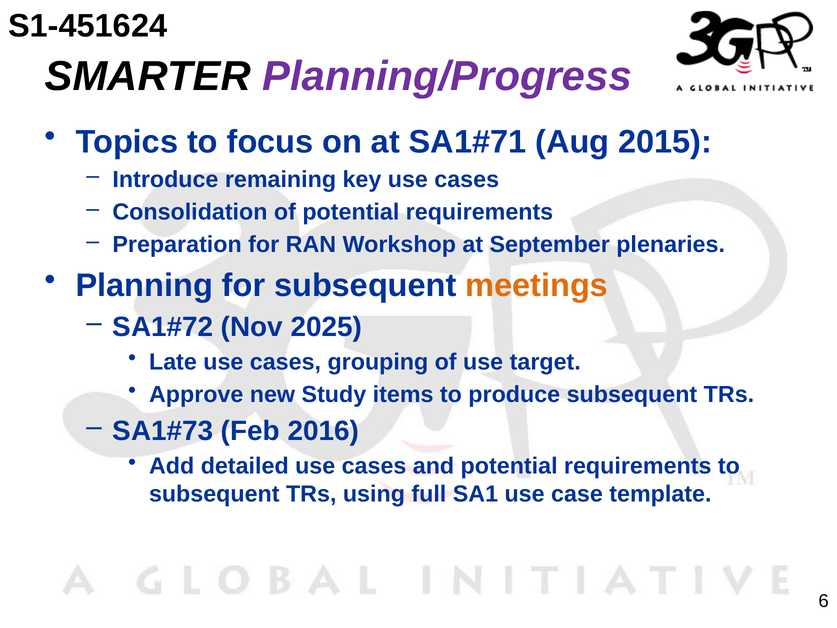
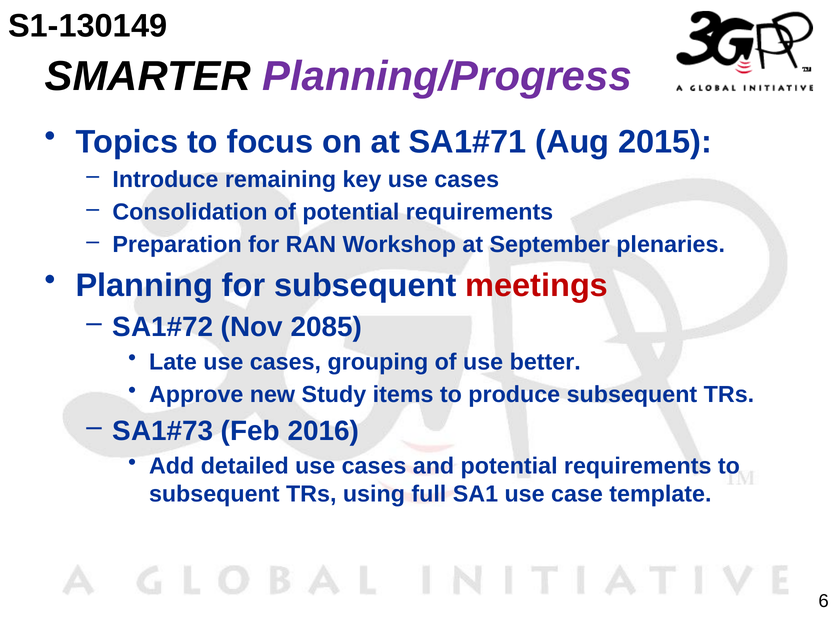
S1-451624: S1-451624 -> S1-130149 (88, 26)
meetings colour: orange -> red (537, 285)
2025: 2025 -> 2085 (326, 327)
target: target -> better (545, 362)
